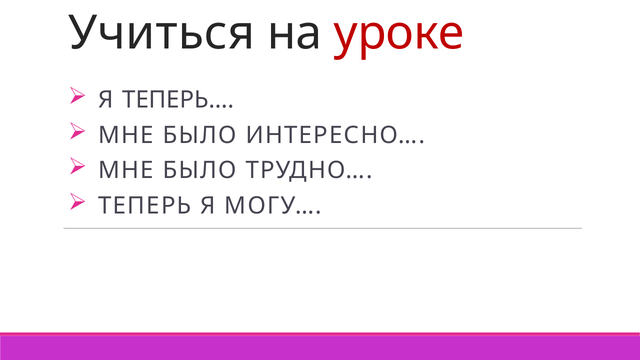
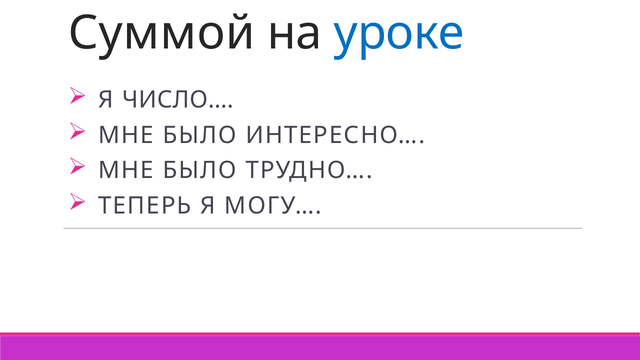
Учиться: Учиться -> Суммой (162, 33)
уроке colour: red -> blue (399, 33)
ТЕПЕРЬ…: ТЕПЕРЬ… -> ЧИСЛО… (178, 100)
